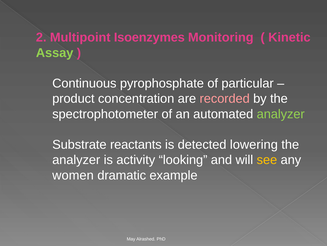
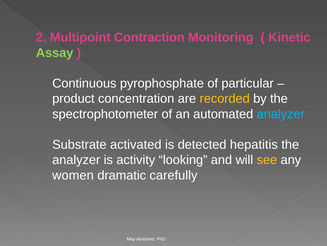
Isoenzymes: Isoenzymes -> Contraction (149, 37)
recorded colour: pink -> yellow (225, 98)
analyzer colour: light green -> light blue (281, 114)
reactants: reactants -> activated (136, 144)
lowering: lowering -> hepatitis (254, 144)
example: example -> carefully (174, 175)
